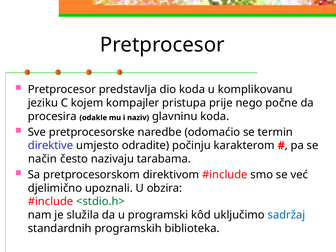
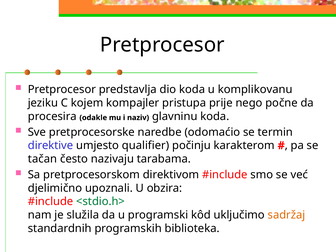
odradite: odradite -> qualifier (146, 146)
način: način -> tačan (43, 159)
sadržaj colour: blue -> orange (286, 215)
